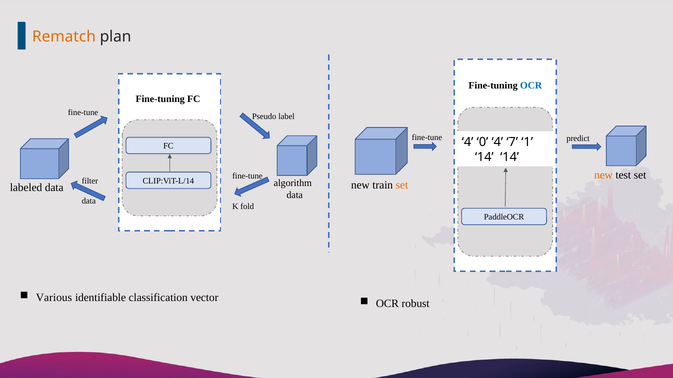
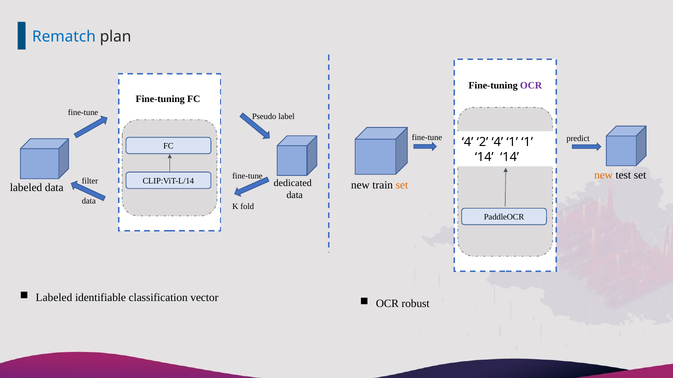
Rematch colour: orange -> blue (64, 37)
OCR colour: blue -> purple (531, 86)
0: 0 -> 2 (482, 142)
4 7: 7 -> 1 (512, 142)
algorithm: algorithm -> dedicated (293, 183)
Various: Various -> Labeled (54, 298)
